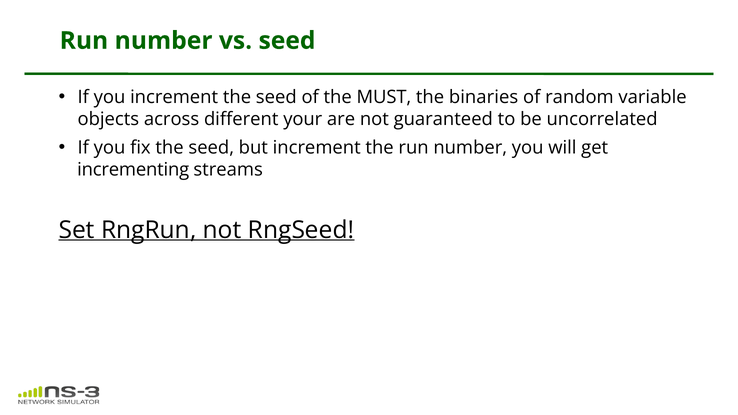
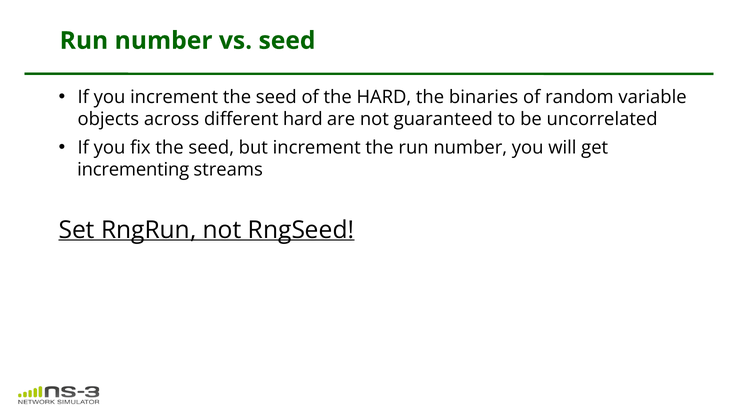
the MUST: MUST -> HARD (384, 97)
different your: your -> hard (303, 119)
